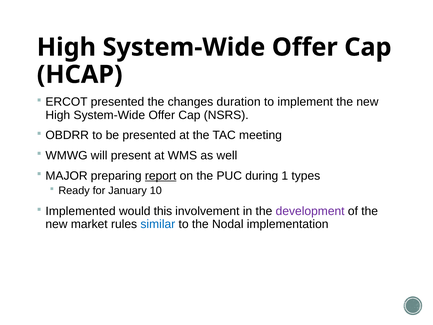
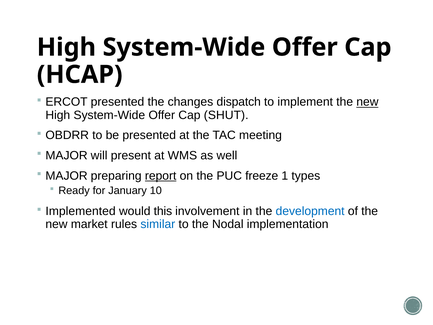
duration: duration -> dispatch (239, 102)
new underline: none -> present (367, 102)
NSRS: NSRS -> SHUT (226, 115)
WMWG: WMWG -> MAJOR (67, 155)
during: during -> freeze (262, 176)
development colour: purple -> blue (310, 211)
